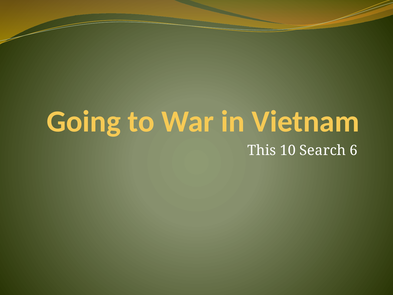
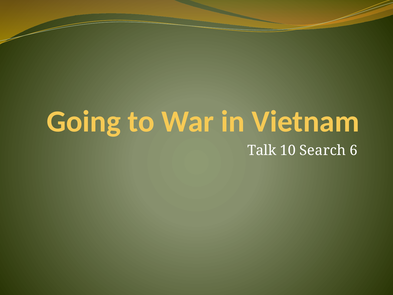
This: This -> Talk (262, 150)
